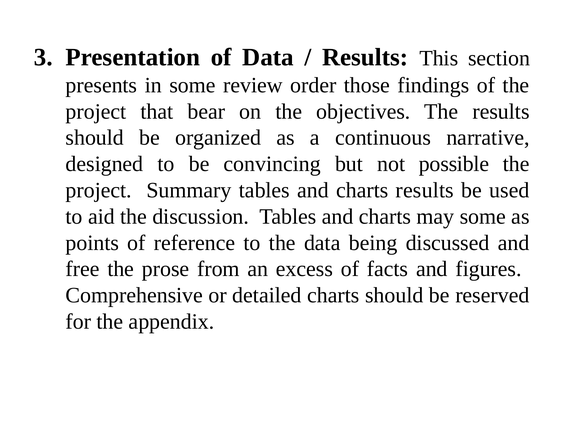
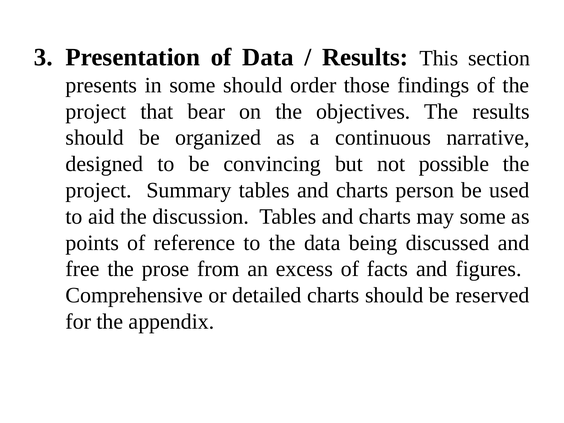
some review: review -> should (253, 85)
charts results: results -> person (425, 190)
